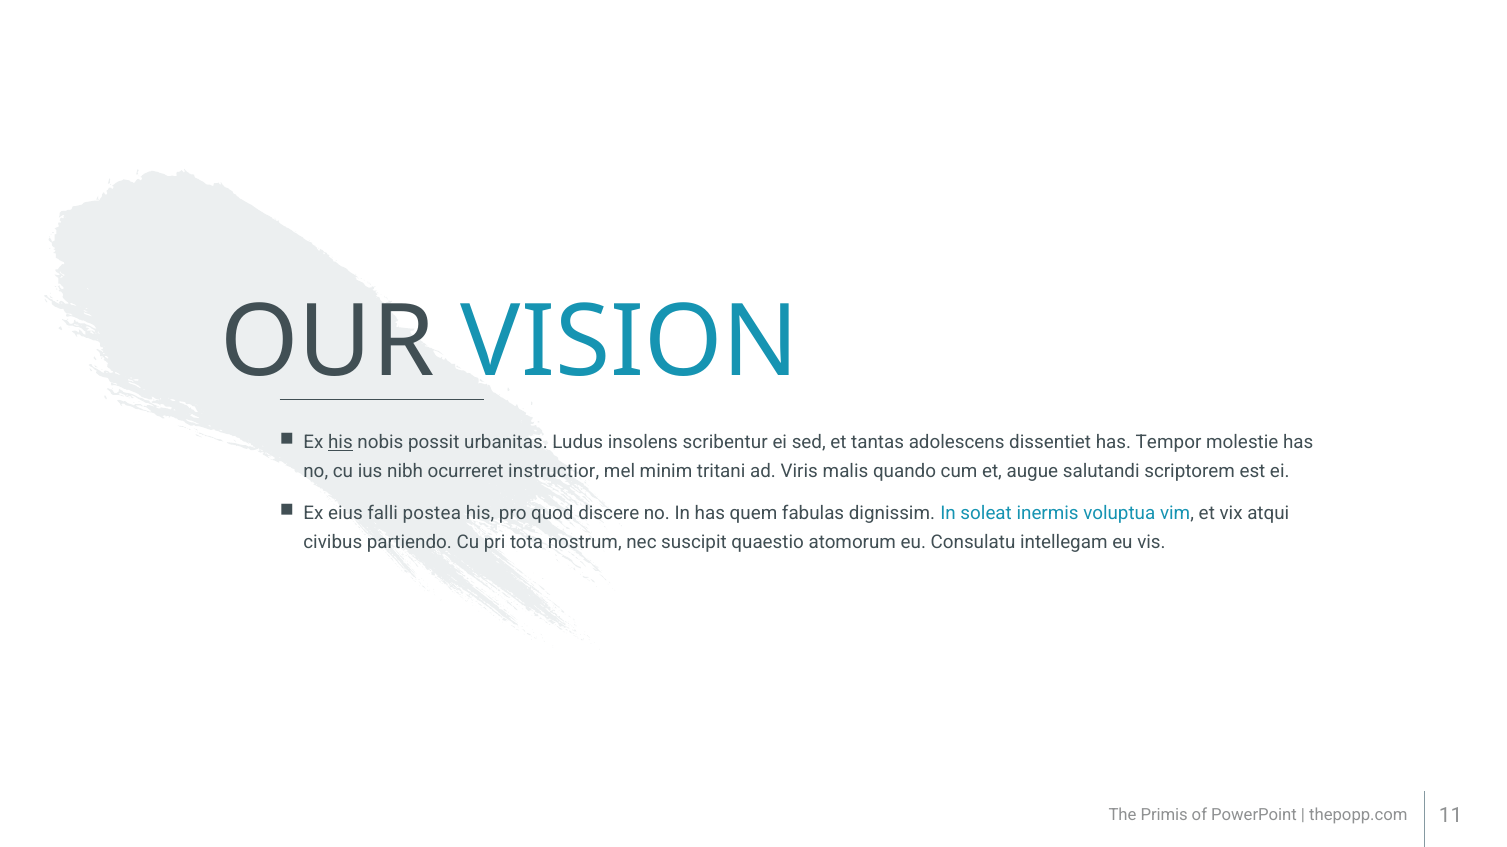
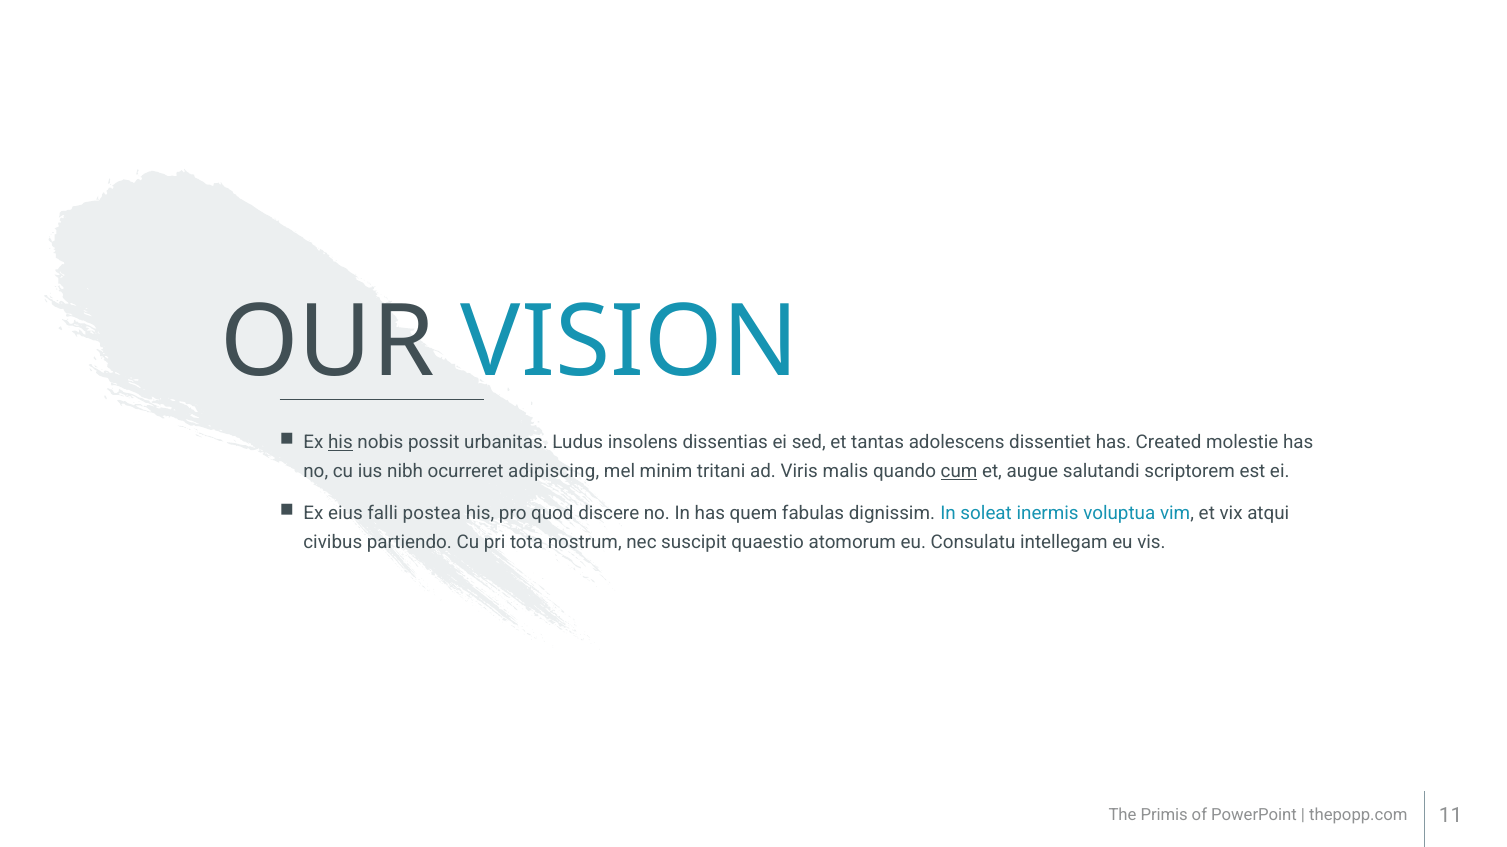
scribentur: scribentur -> dissentias (725, 442)
Tempor: Tempor -> Created (1169, 442)
instructior: instructior -> adipiscing (554, 472)
cum underline: none -> present (959, 472)
